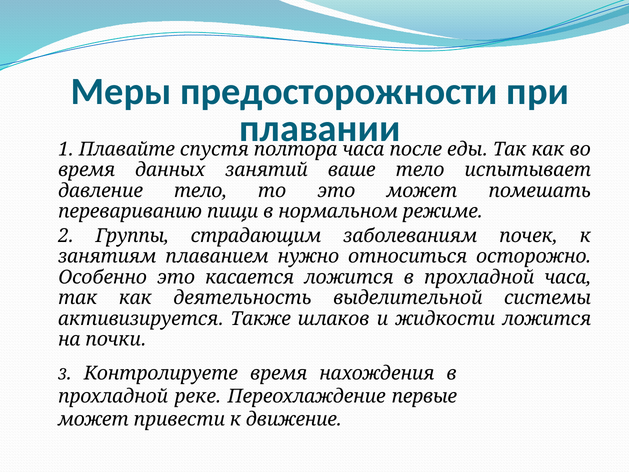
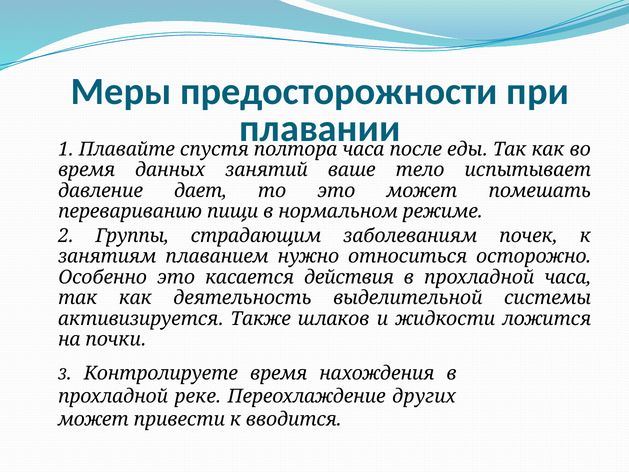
давление тело: тело -> дает (201, 191)
касается ложится: ложится -> действия (349, 277)
первые: первые -> других (424, 396)
движение: движение -> вводится (294, 419)
